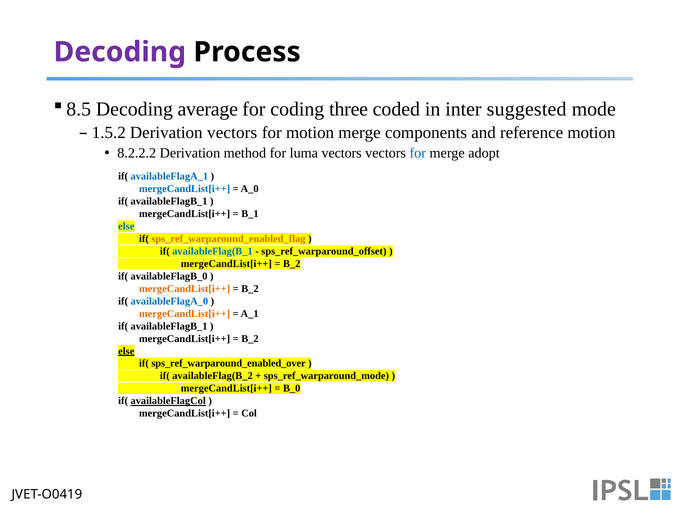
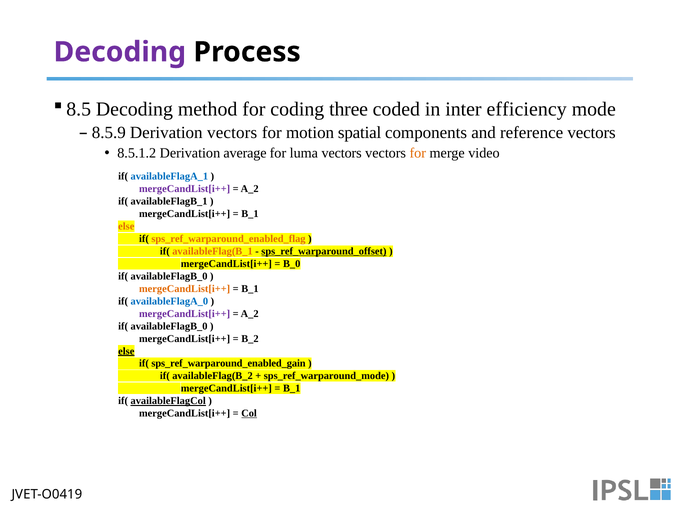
average: average -> method (208, 109)
suggested: suggested -> efficiency (527, 109)
1.5.2: 1.5.2 -> 8.5.9 (109, 133)
motion merge: merge -> spatial (360, 133)
reference motion: motion -> vectors (592, 133)
8.2.2.2: 8.2.2.2 -> 8.5.1.2 (137, 153)
method: method -> average (245, 153)
for colour: blue -> orange (418, 153)
adopt: adopt -> video (484, 153)
mergeCandList[i++ colour: blue -> purple (185, 189)
A_0: A_0 -> A_2 (250, 189)
else colour: blue -> orange (126, 226)
availableFlag(B_1 colour: blue -> orange (212, 251)
sps_ref_warparound_offset underline: none -> present (324, 251)
B_2: B_2 -> B_0 (292, 264)
B_2: B_2 -> B_1 (250, 289)
mergeCandList[i++ colour: orange -> purple (185, 314)
A_1: A_1 -> A_2 (250, 314)
availableFlagB_1: availableFlagB_1 -> availableFlagB_0 (169, 326)
sps_ref_warparound_enabled_over: sps_ref_warparound_enabled_over -> sps_ref_warparound_enabled_gain (229, 364)
B_0: B_0 -> B_1 (292, 389)
Col underline: none -> present (249, 413)
